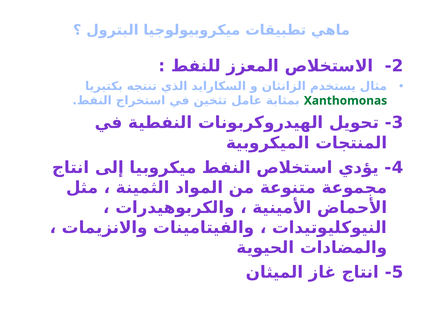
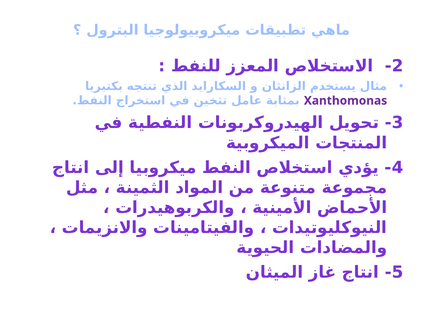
Xanthomonas colour: green -> purple (346, 101)
